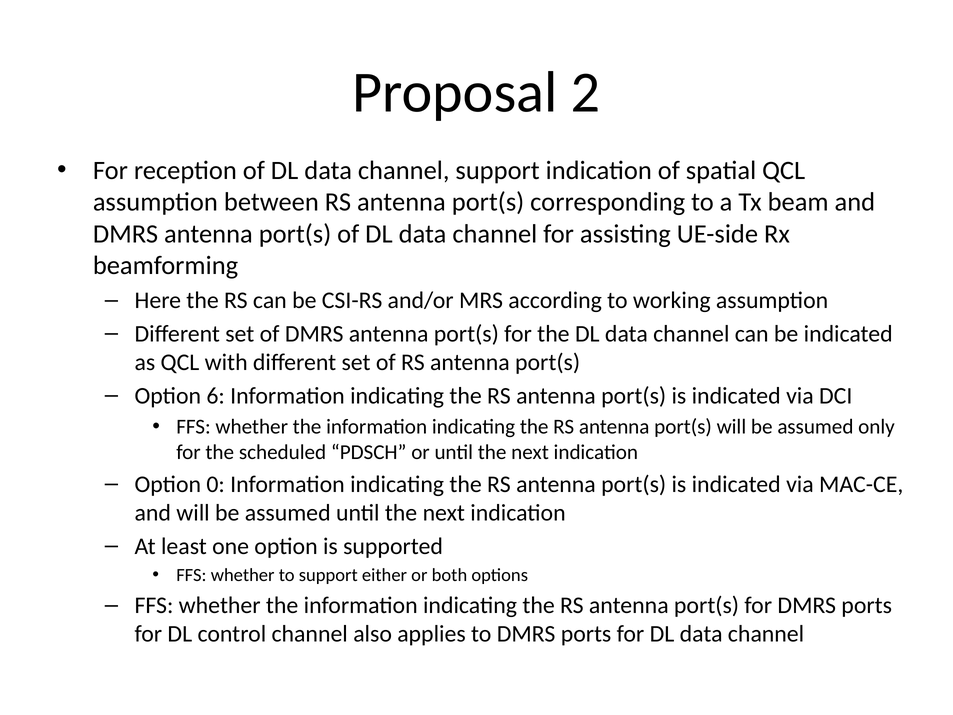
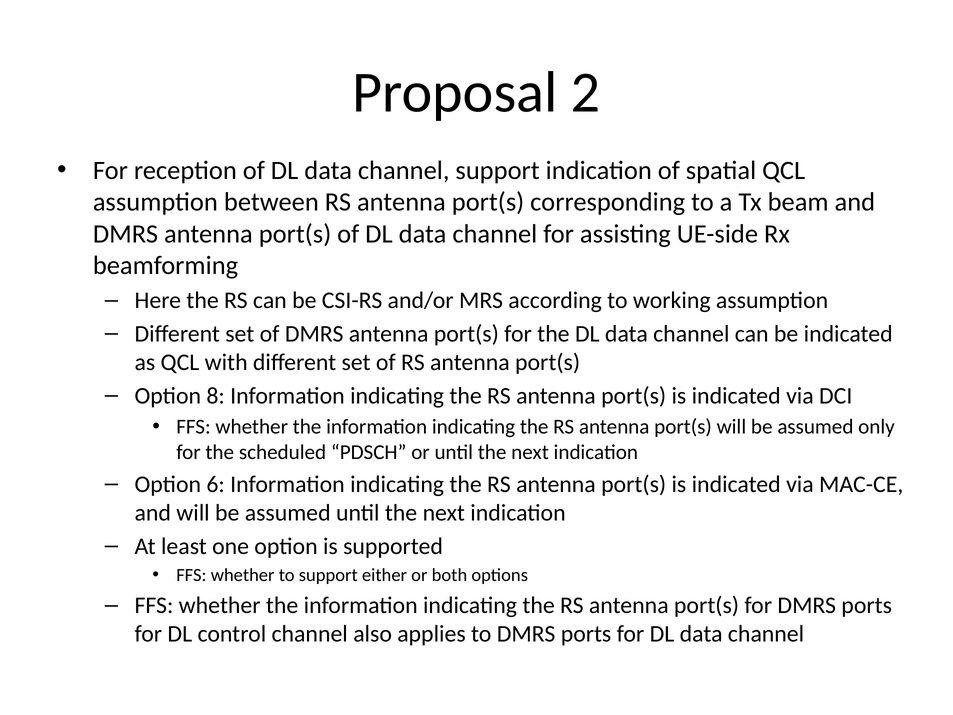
6: 6 -> 8 (216, 396)
0: 0 -> 6 (216, 484)
